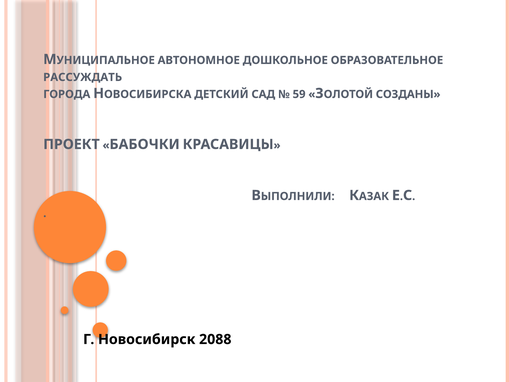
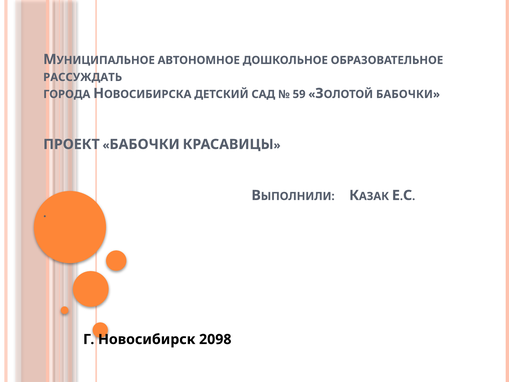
ЗОЛОТОЙ СОЗДАНЫ: СОЗДАНЫ -> БАБОЧКИ (408, 94)
2088: 2088 -> 2098 (215, 339)
